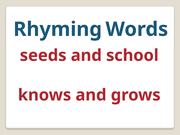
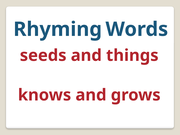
school: school -> things (132, 55)
